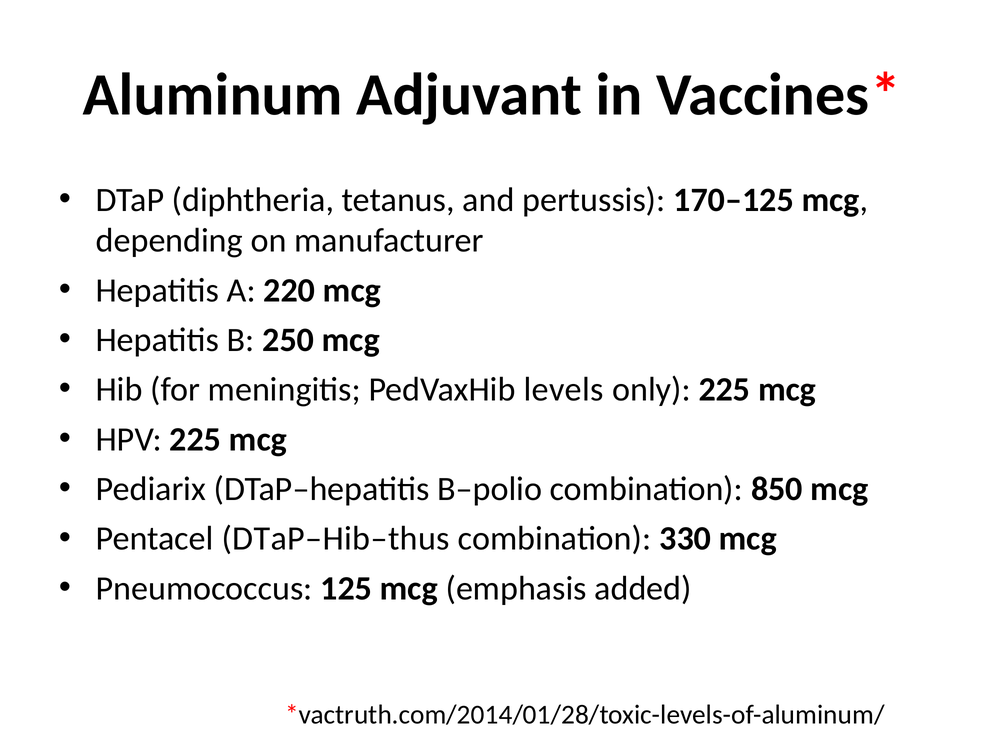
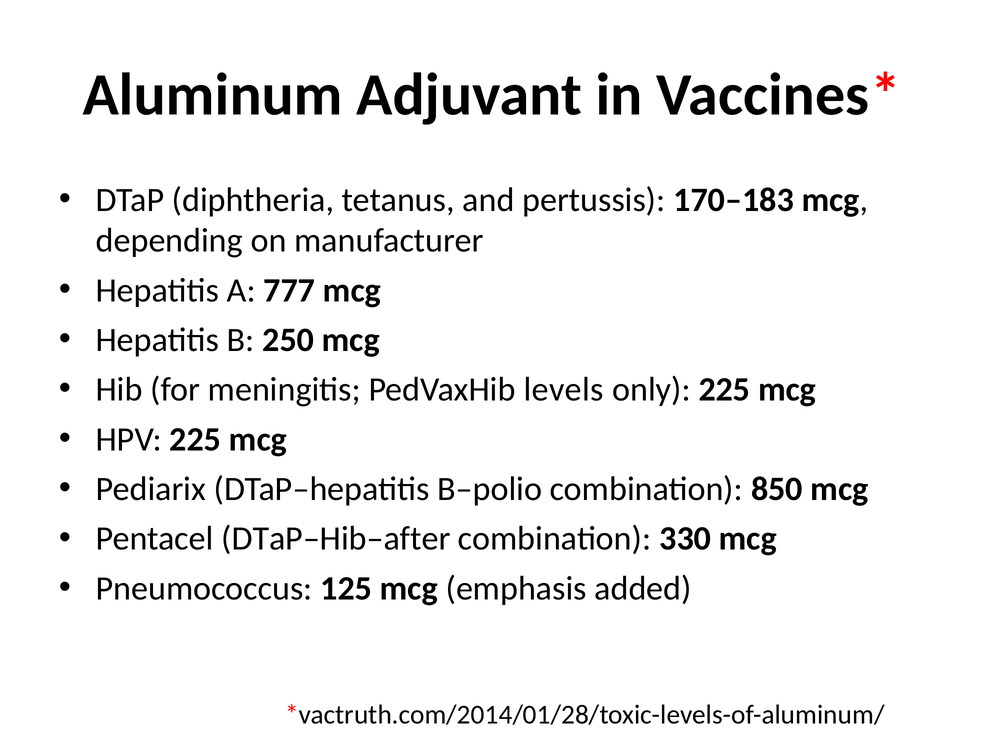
170–125: 170–125 -> 170–183 (734, 200)
220: 220 -> 777 (289, 290)
DTaP–Hib–thus: DTaP–Hib–thus -> DTaP–Hib–after (336, 539)
